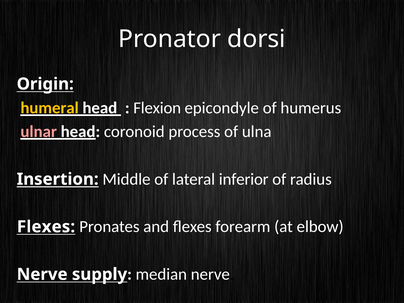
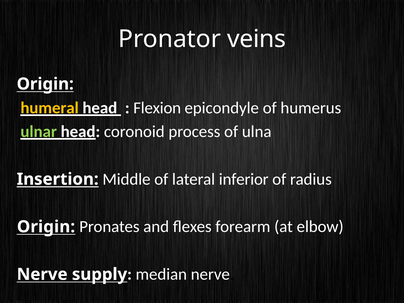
dorsi: dorsi -> veins (257, 39)
ulnar colour: pink -> light green (39, 132)
Flexes: Flexes -> Origin (46, 227)
